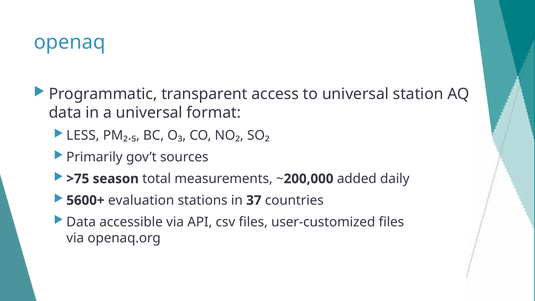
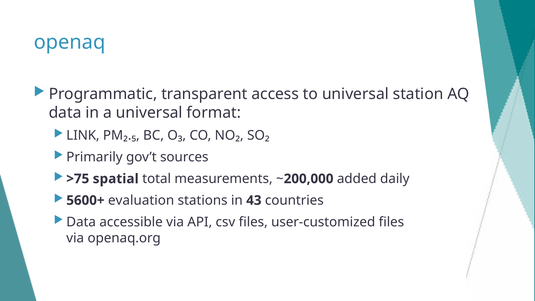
LESS: LESS -> LINK (83, 135)
season: season -> spatial (116, 179)
in 37: 37 -> 43 (254, 200)
